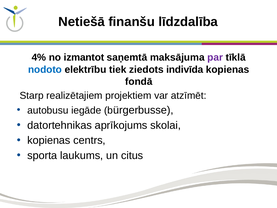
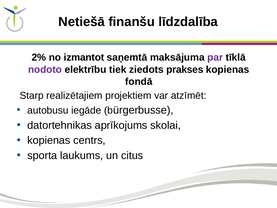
4%: 4% -> 2% (39, 57)
nodoto colour: blue -> purple (45, 69)
indivīda: indivīda -> prakses (185, 69)
